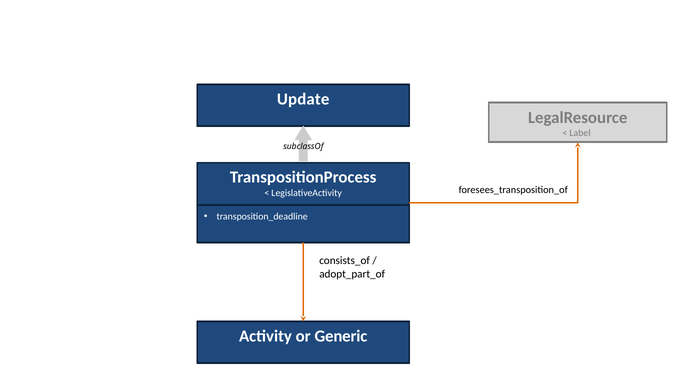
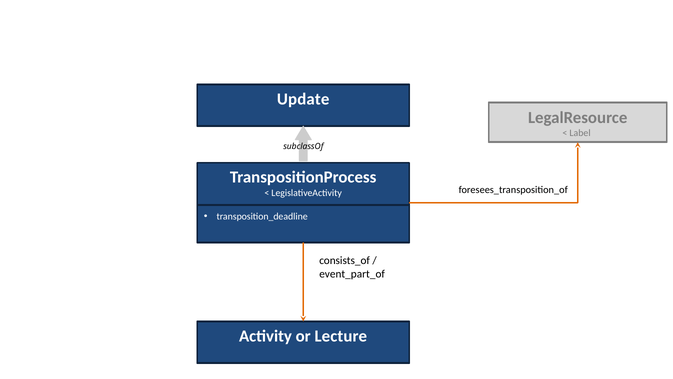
adopt_part_of: adopt_part_of -> event_part_of (352, 274)
Generic: Generic -> Lecture (341, 336)
